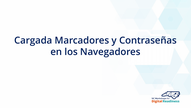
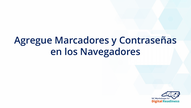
Cargada: Cargada -> Agregue (33, 40)
